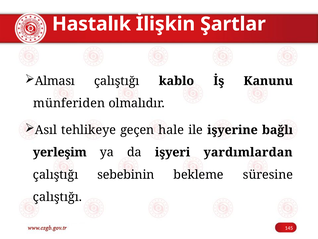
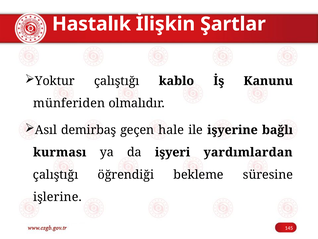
Alması: Alması -> Yoktur (55, 81)
tehlikeye: tehlikeye -> demirbaş (89, 130)
yerleşim: yerleşim -> kurması (60, 152)
sebebinin: sebebinin -> öğrendiği (126, 174)
çalıştığı: çalıştığı -> işlerine (57, 197)
